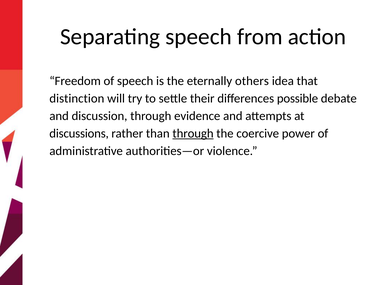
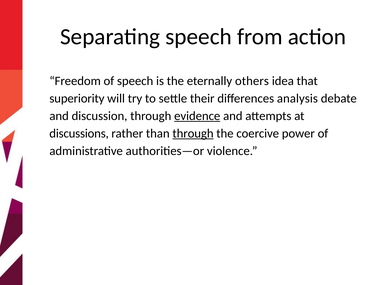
distinction: distinction -> superiority (77, 99)
possible: possible -> analysis (297, 99)
evidence underline: none -> present (197, 116)
